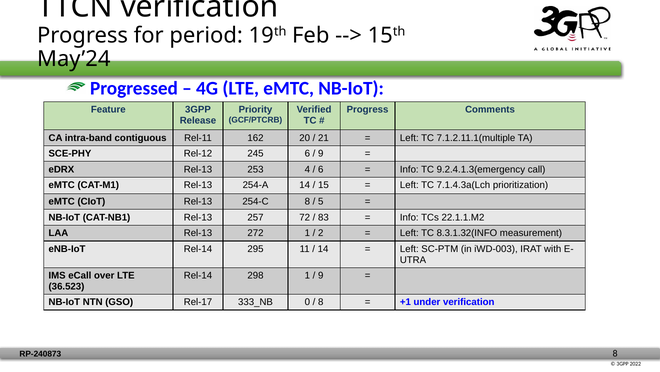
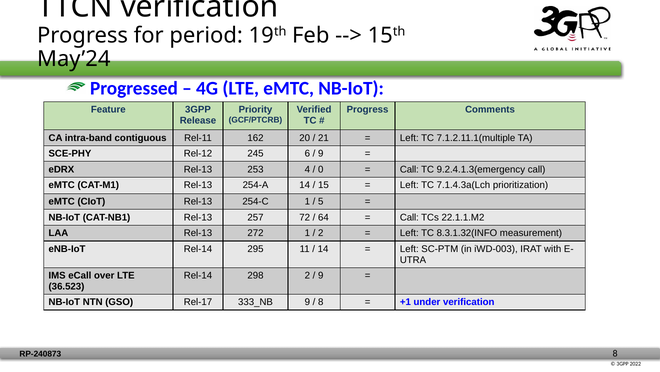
6: 6 -> 0 (321, 169)
Info: Info -> Call (409, 169)
254-C 8: 8 -> 1 (307, 201)
83: 83 -> 64 (323, 217)
Info: Info -> Call (409, 217)
298 1: 1 -> 2 (307, 275)
0: 0 -> 9 (307, 302)
